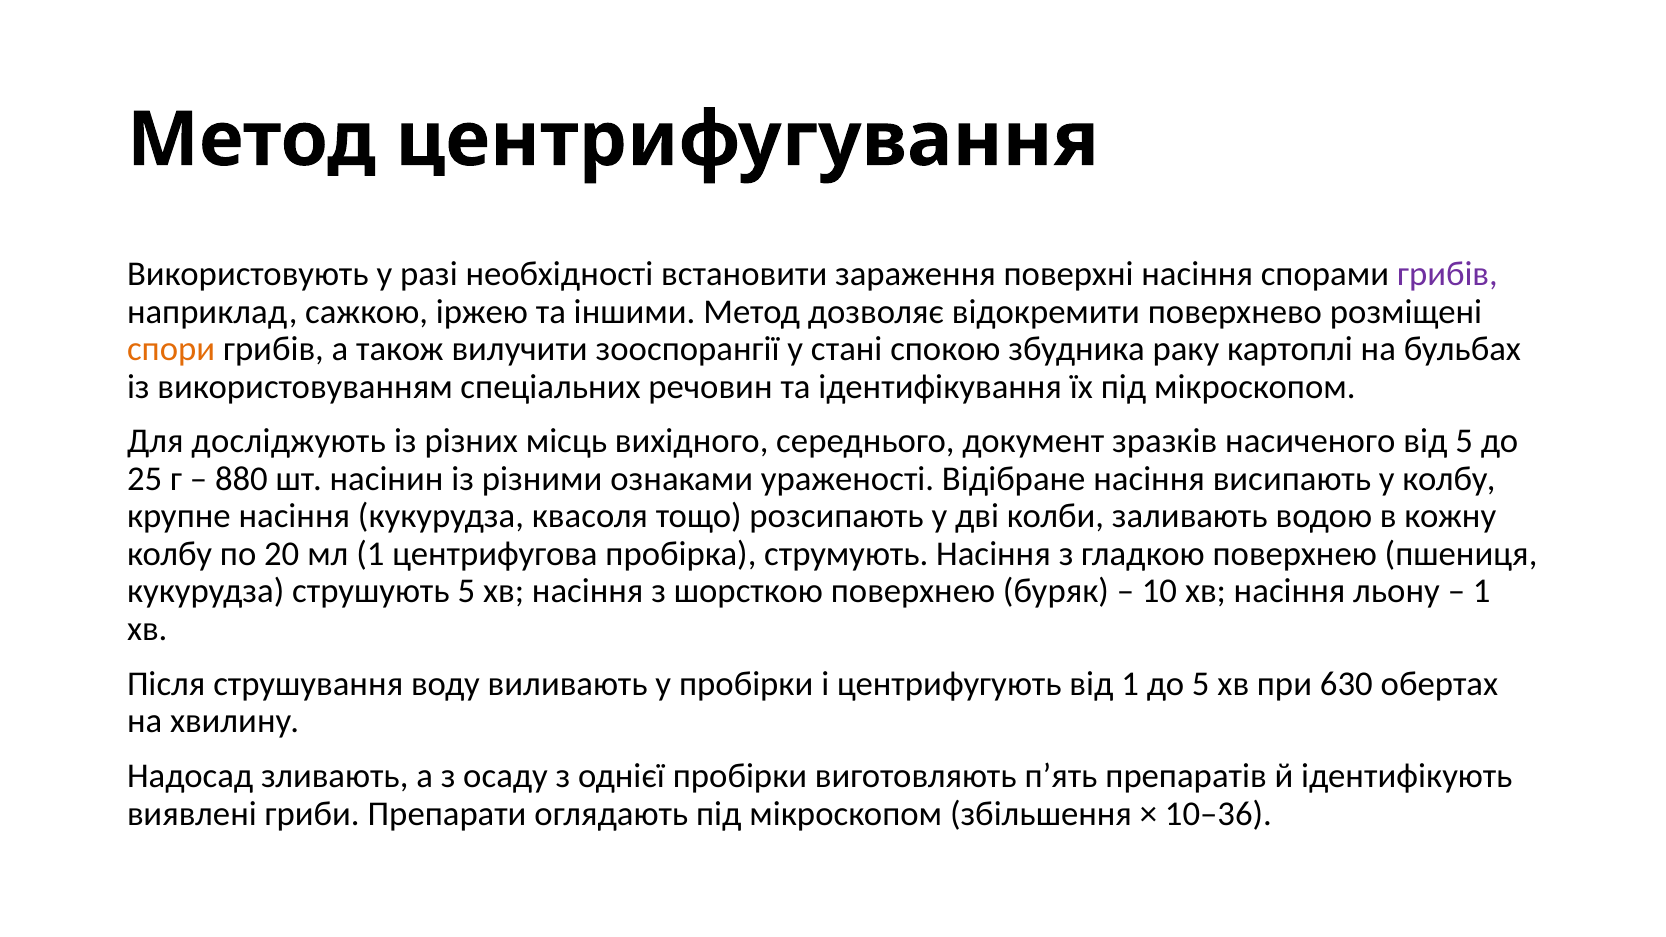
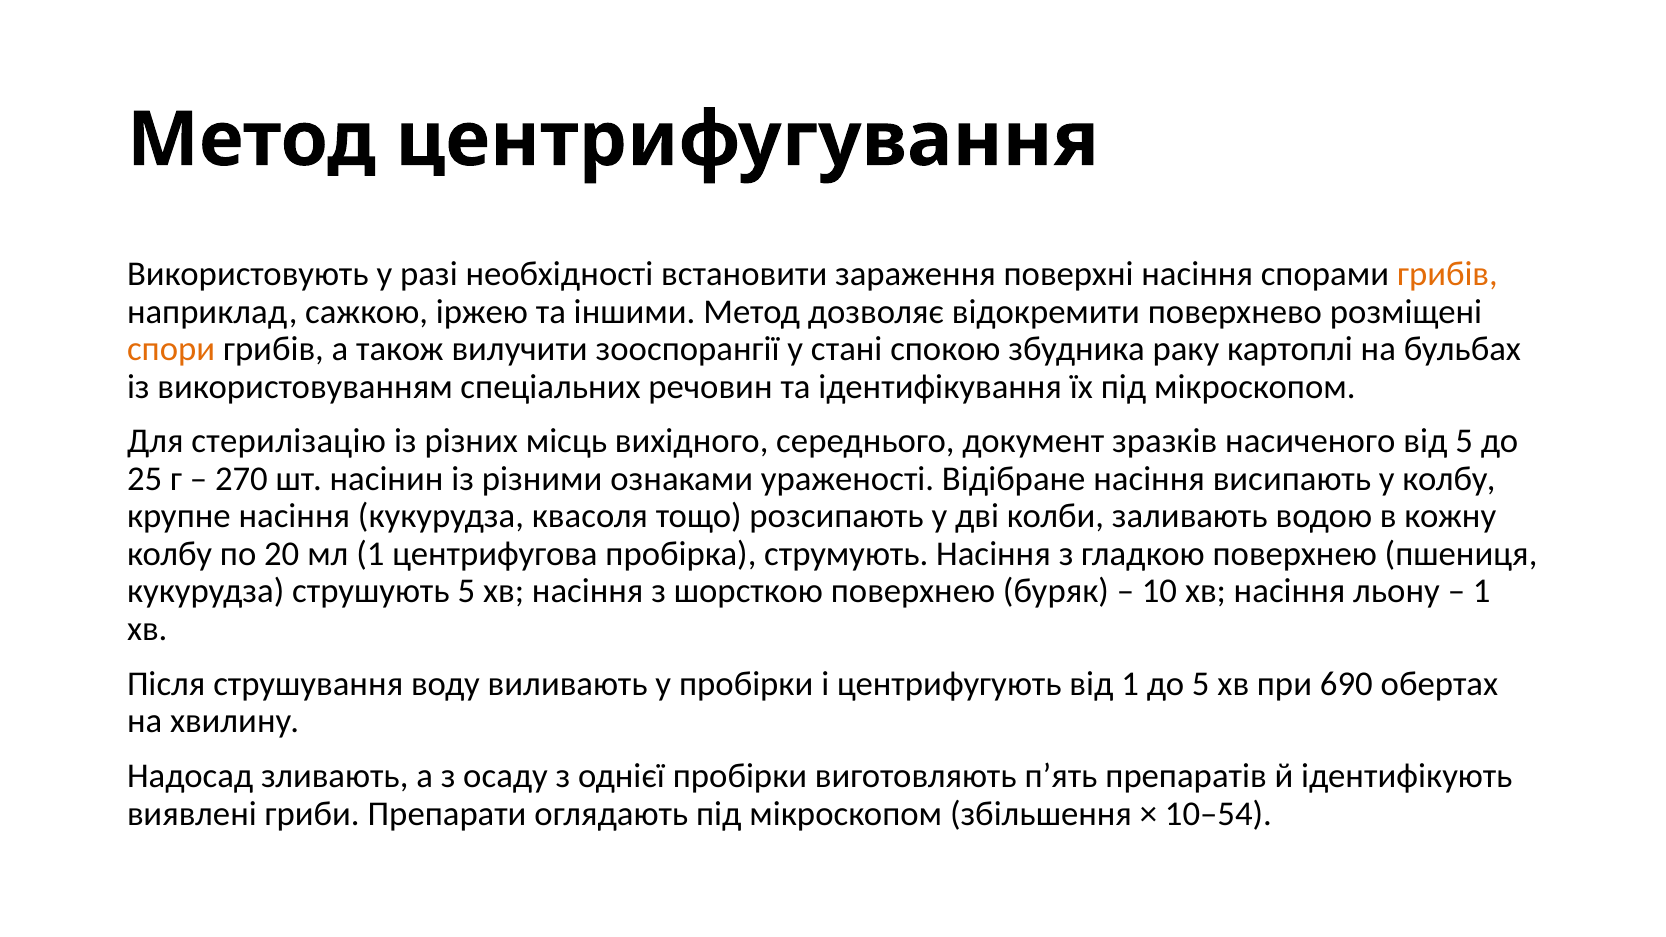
грибів colour: purple -> orange (1447, 274)
досліджують: досліджують -> стерилізацію (289, 442)
880: 880 -> 270 (241, 479)
630: 630 -> 690 (1346, 684)
10–36: 10–36 -> 10–54 (1218, 814)
